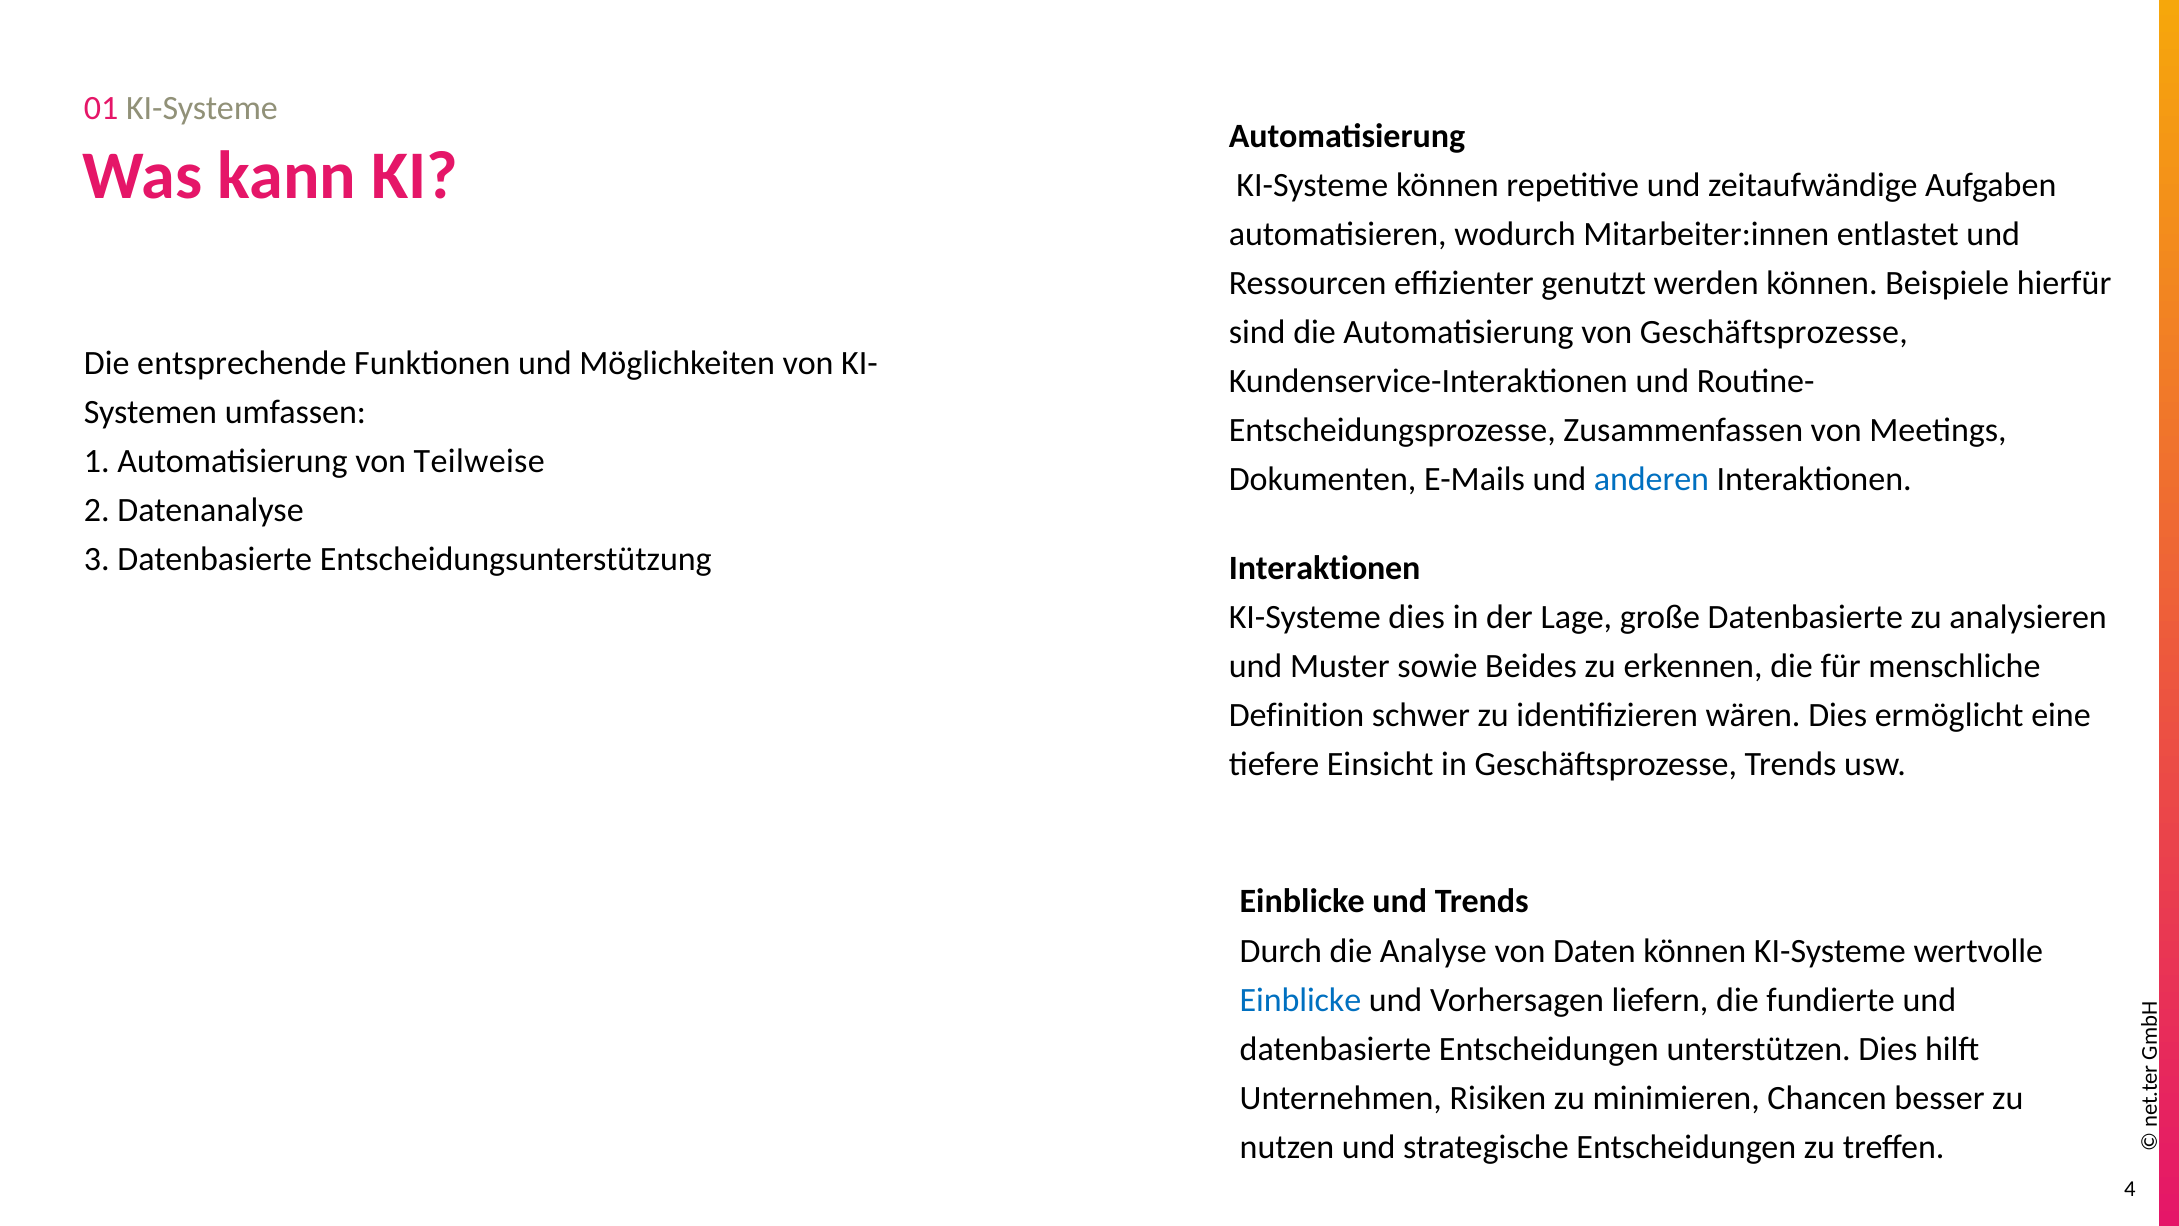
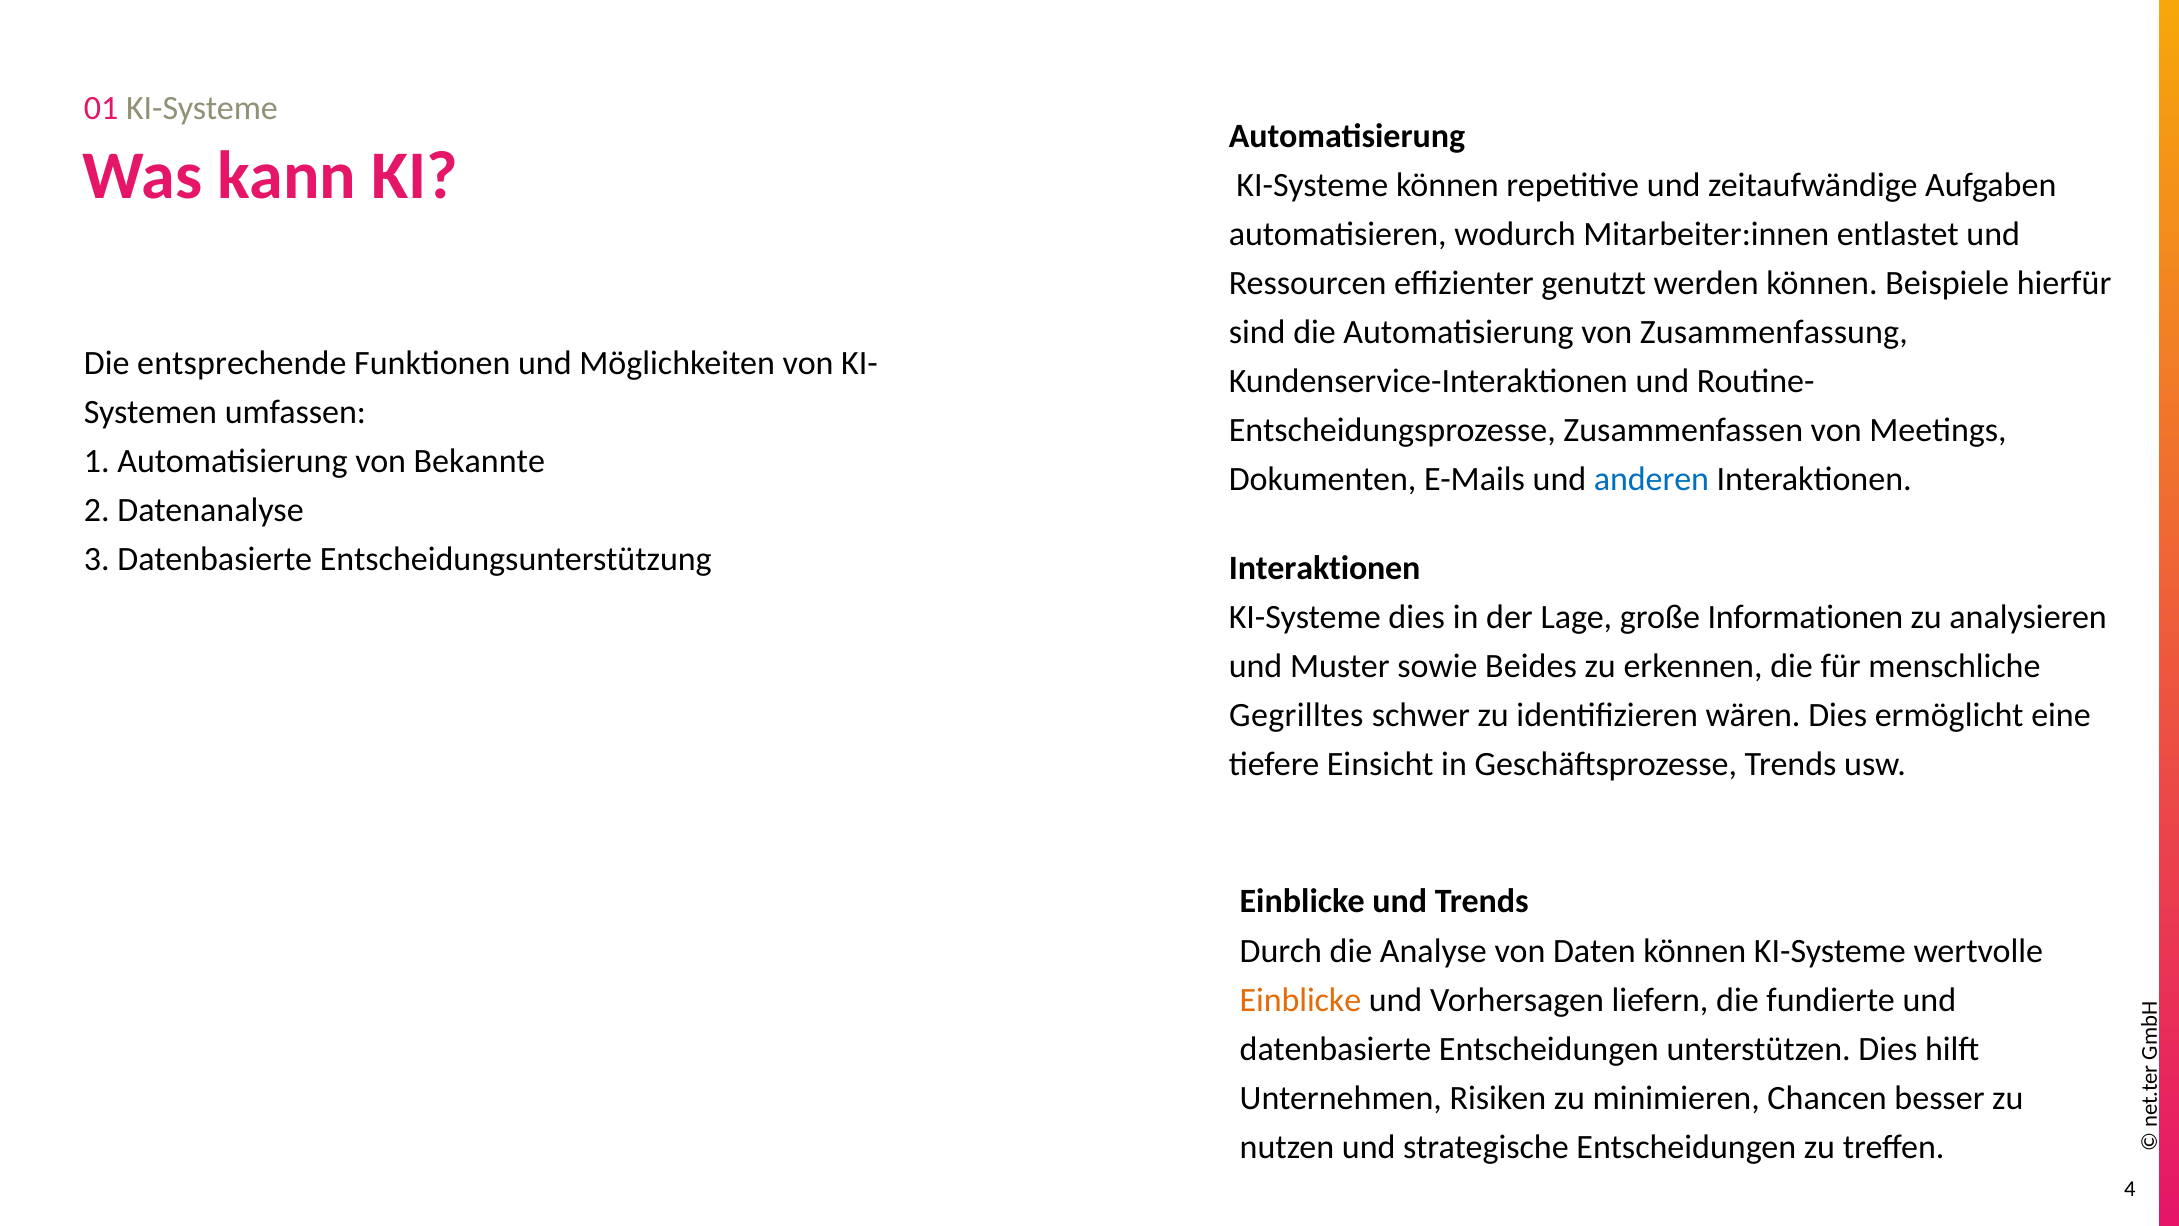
von Geschäftsprozesse: Geschäftsprozesse -> Zusammenfassung (1774, 332)
Teilweise: Teilweise -> Bekannte (479, 461)
große Datenbasierte: Datenbasierte -> Informationen (1805, 617)
Definition: Definition -> Gegrilltes (1296, 715)
Einblicke colour: blue -> orange (1300, 1000)
